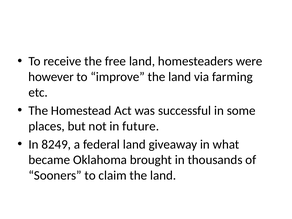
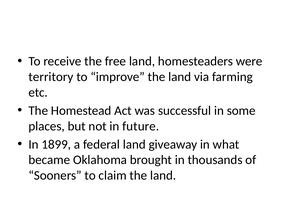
however: however -> territory (51, 77)
8249: 8249 -> 1899 (56, 144)
